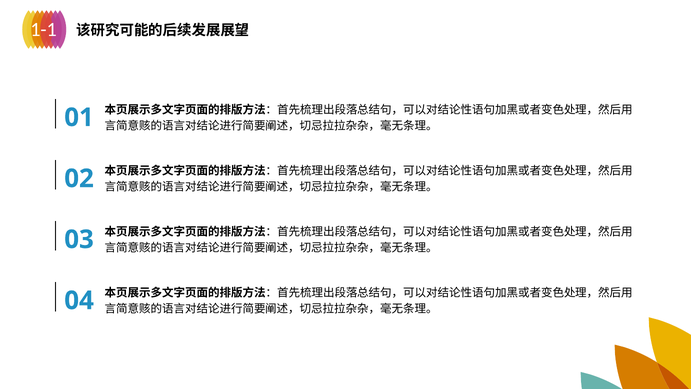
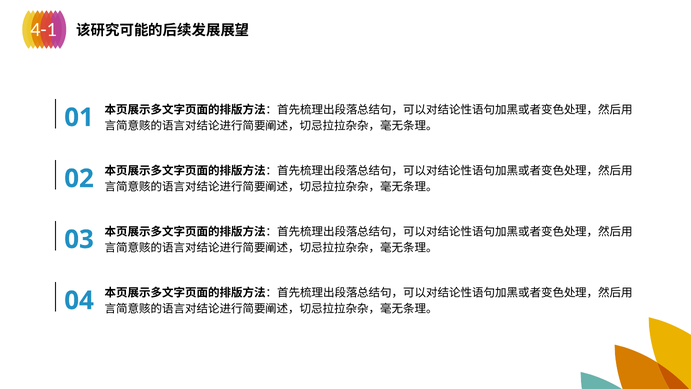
1-1: 1-1 -> 4-1 (44, 29)
